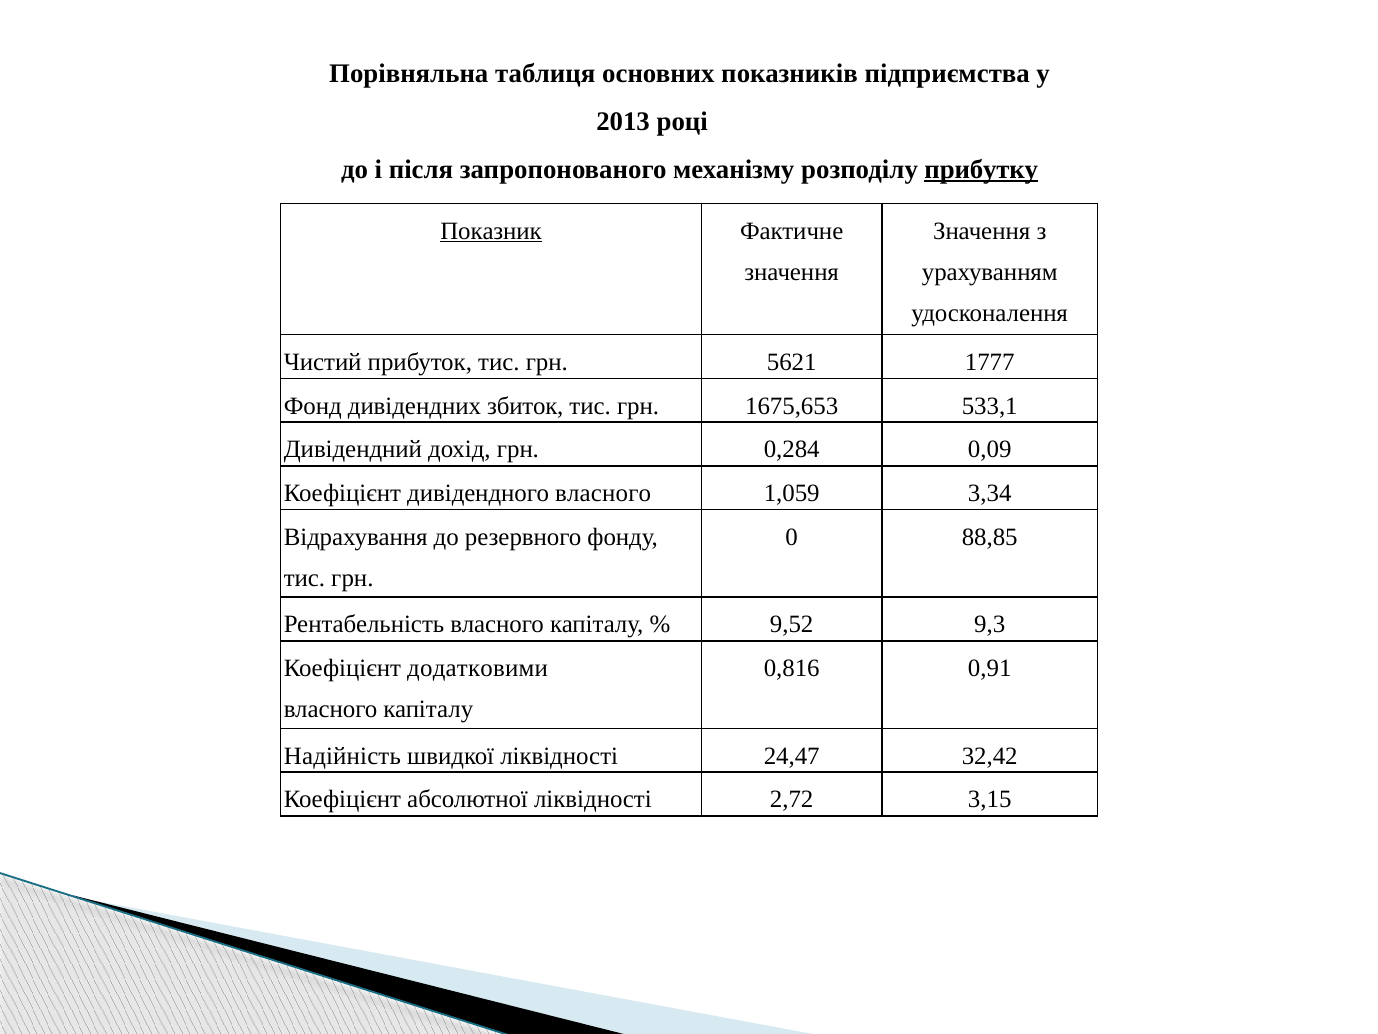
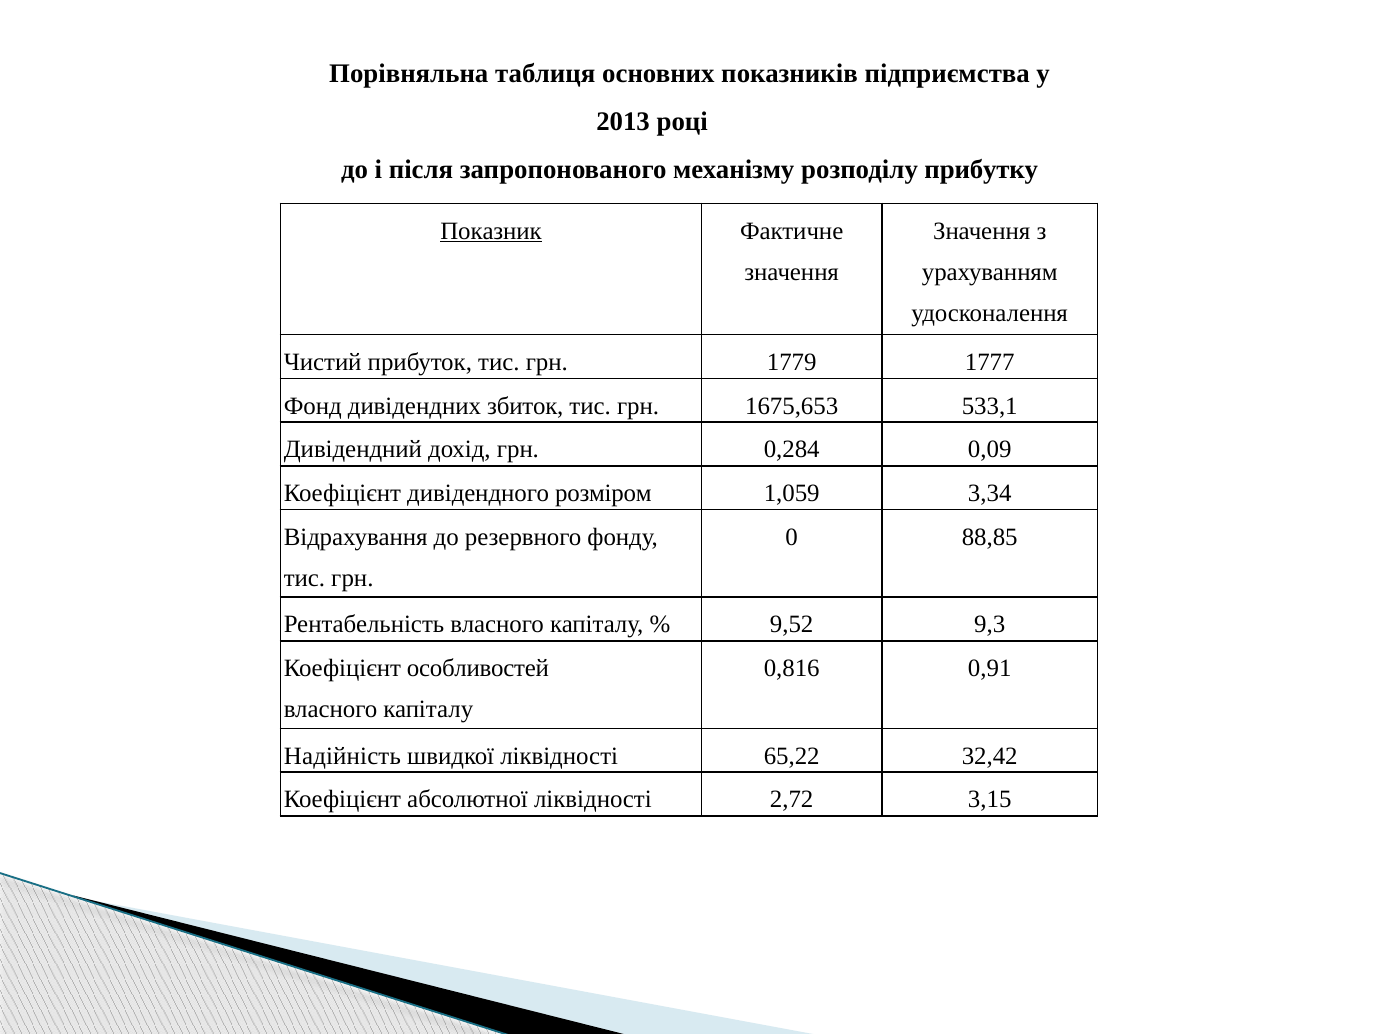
прибутку underline: present -> none (981, 170)
5621: 5621 -> 1779 (792, 362)
дивідендного власного: власного -> розміром (603, 493)
додатковими: додатковими -> особливостей (478, 668)
24,47: 24,47 -> 65,22 (792, 756)
